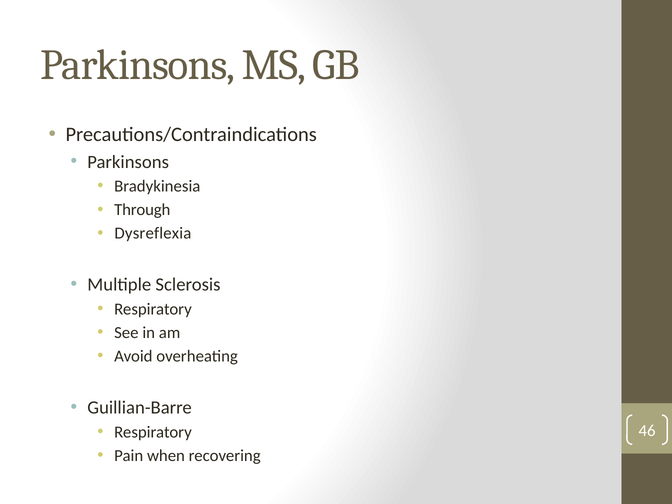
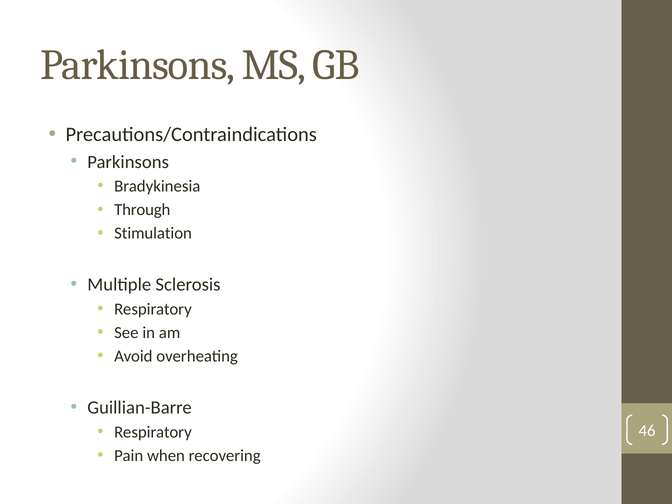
Dysreflexia: Dysreflexia -> Stimulation (153, 233)
